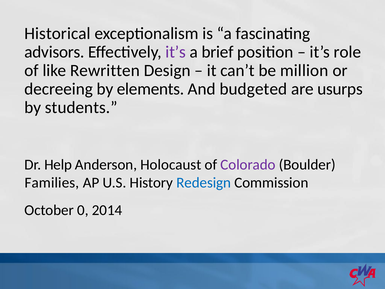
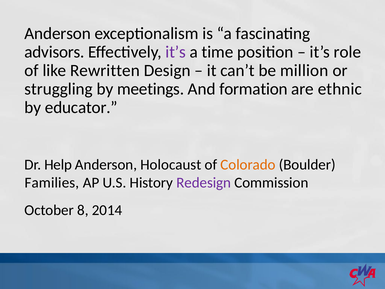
Historical: Historical -> Anderson (58, 33)
brief: brief -> time (217, 52)
decreeing: decreeing -> struggling (59, 89)
elements: elements -> meetings (151, 89)
budgeted: budgeted -> formation (253, 89)
usurps: usurps -> ethnic (340, 89)
students: students -> educator (81, 107)
Colorado colour: purple -> orange (248, 165)
Redesign colour: blue -> purple (204, 183)
0: 0 -> 8 (83, 210)
